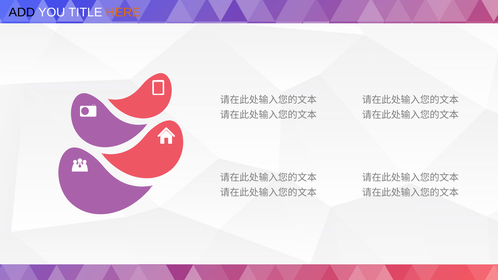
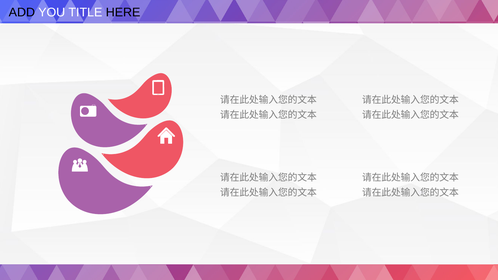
HERE colour: orange -> black (123, 13)
